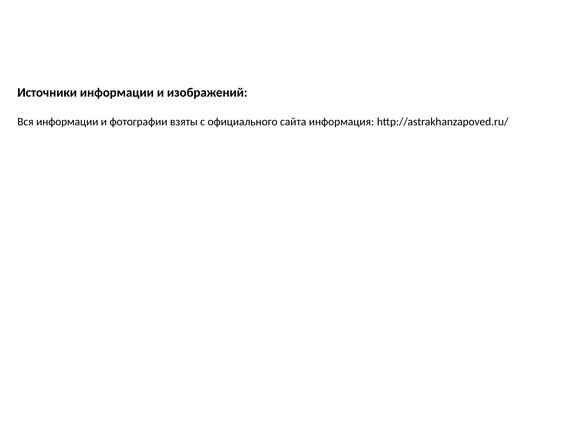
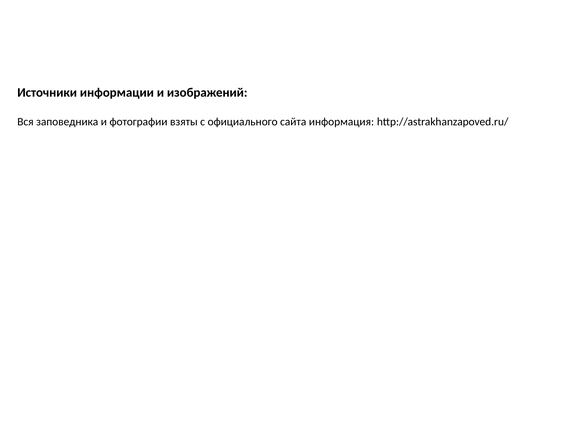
Вся информации: информации -> заповедника (67, 122)
